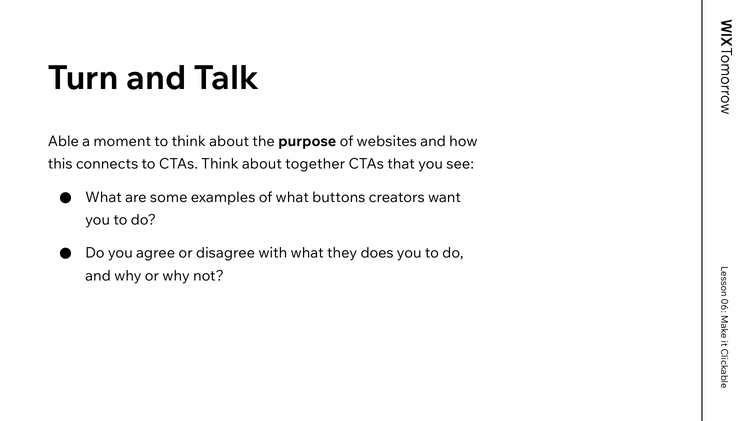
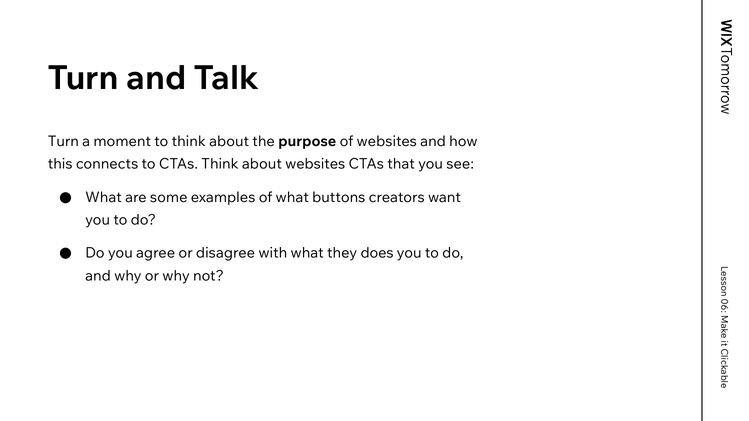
Able: Able -> Turn (63, 142)
about together: together -> websites (315, 164)
